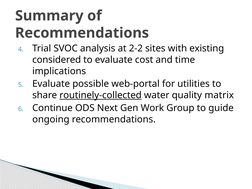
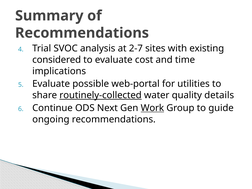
2-2: 2-2 -> 2-7 (136, 48)
matrix: matrix -> details (219, 95)
Work underline: none -> present (152, 108)
